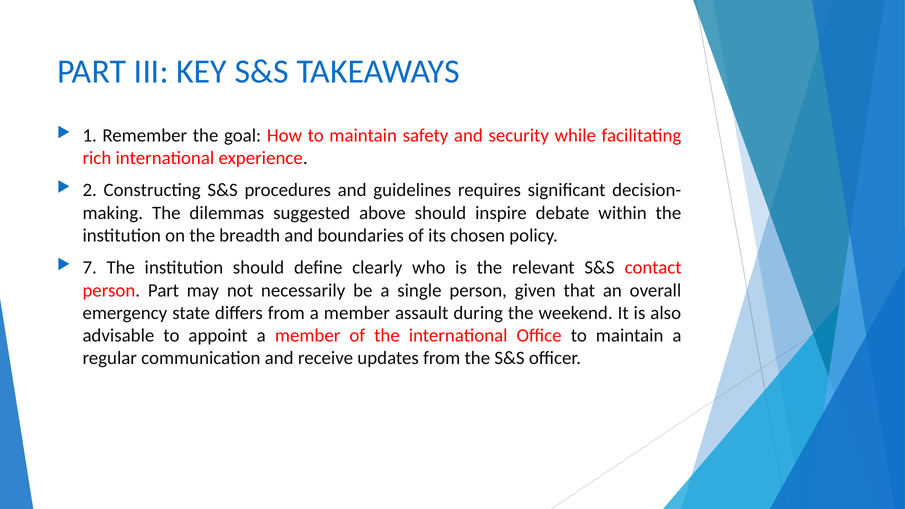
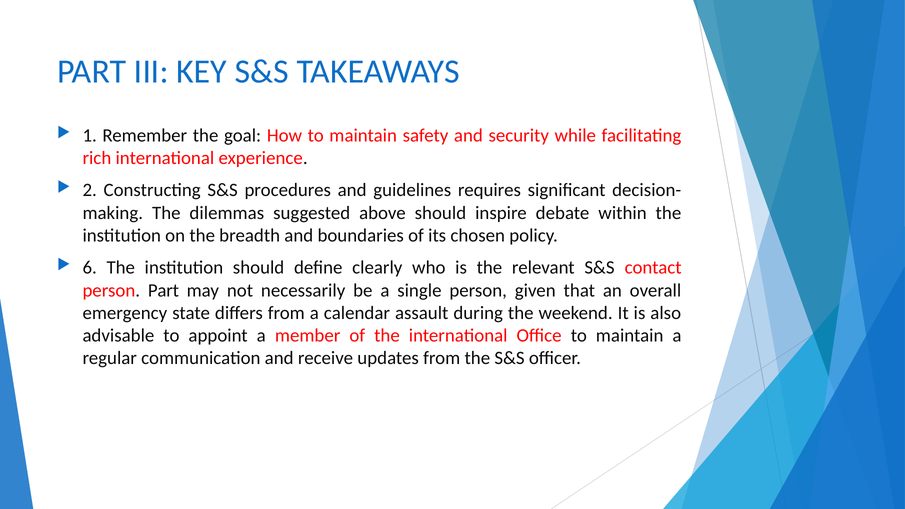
7: 7 -> 6 (90, 268)
from a member: member -> calendar (357, 313)
